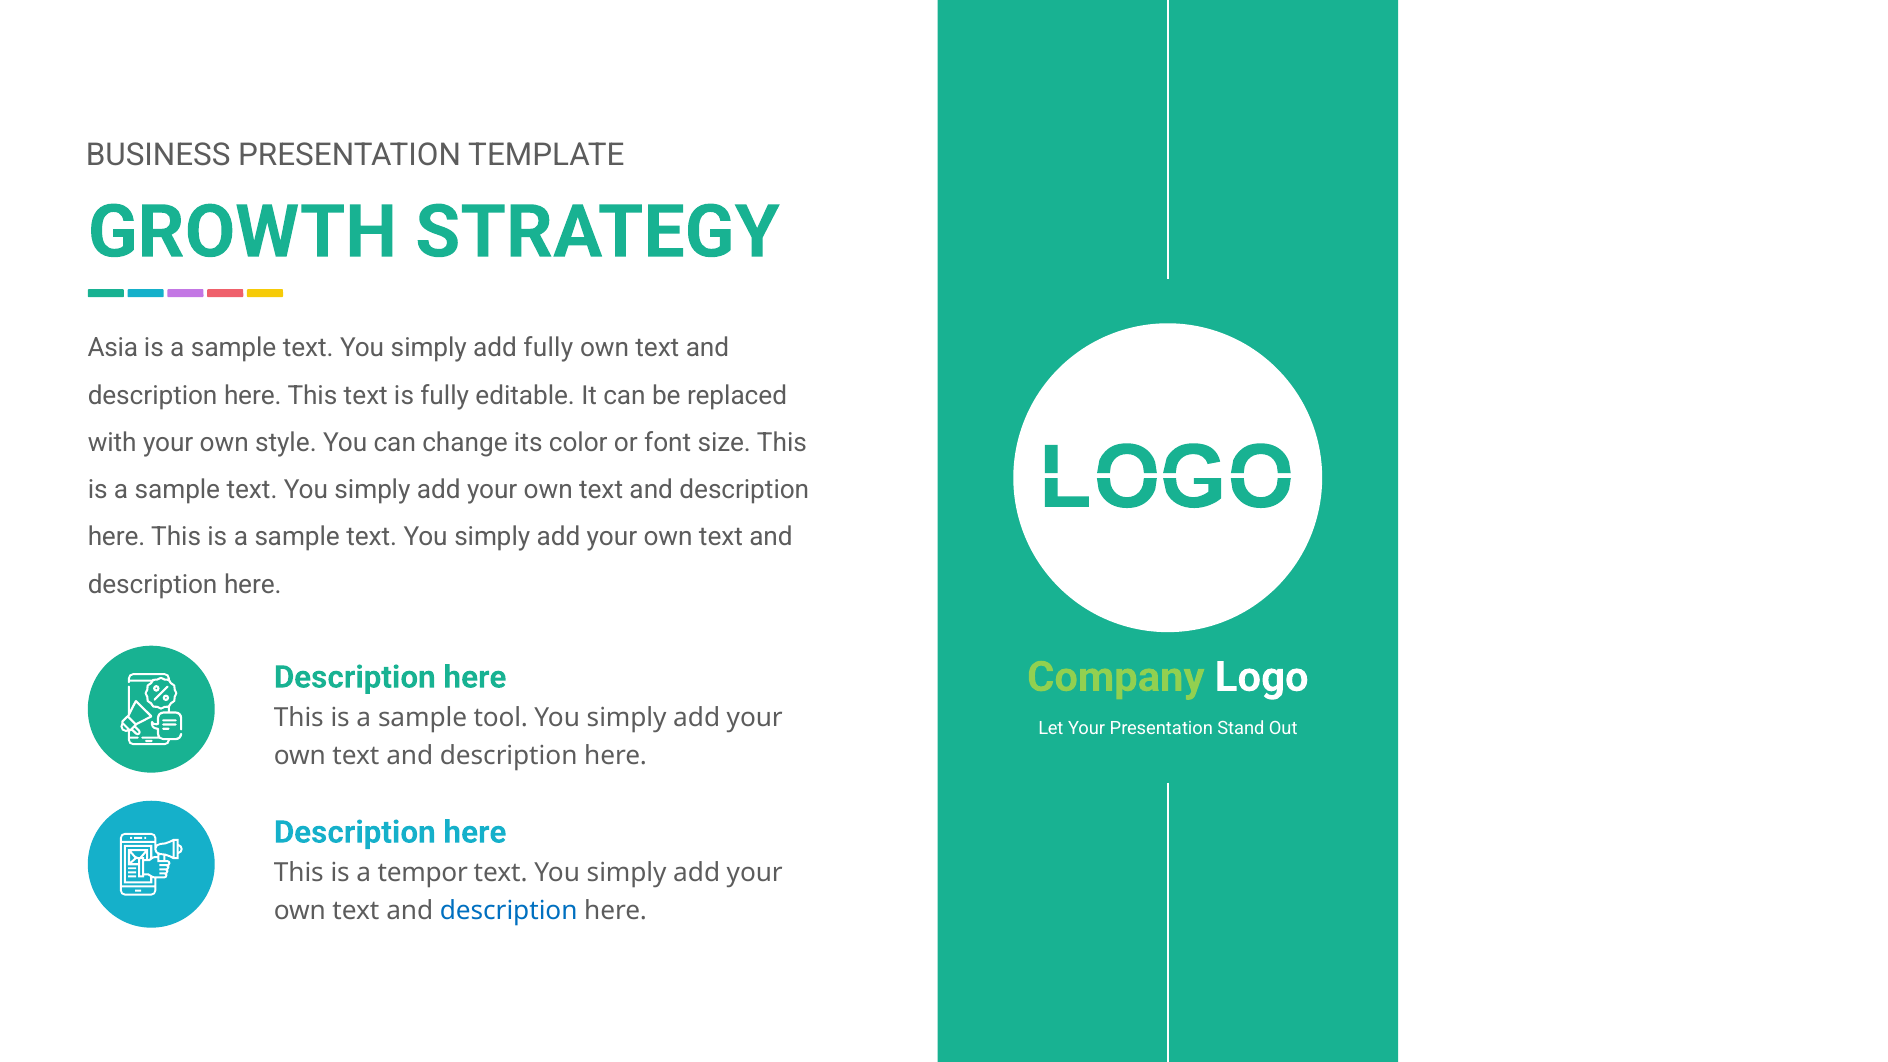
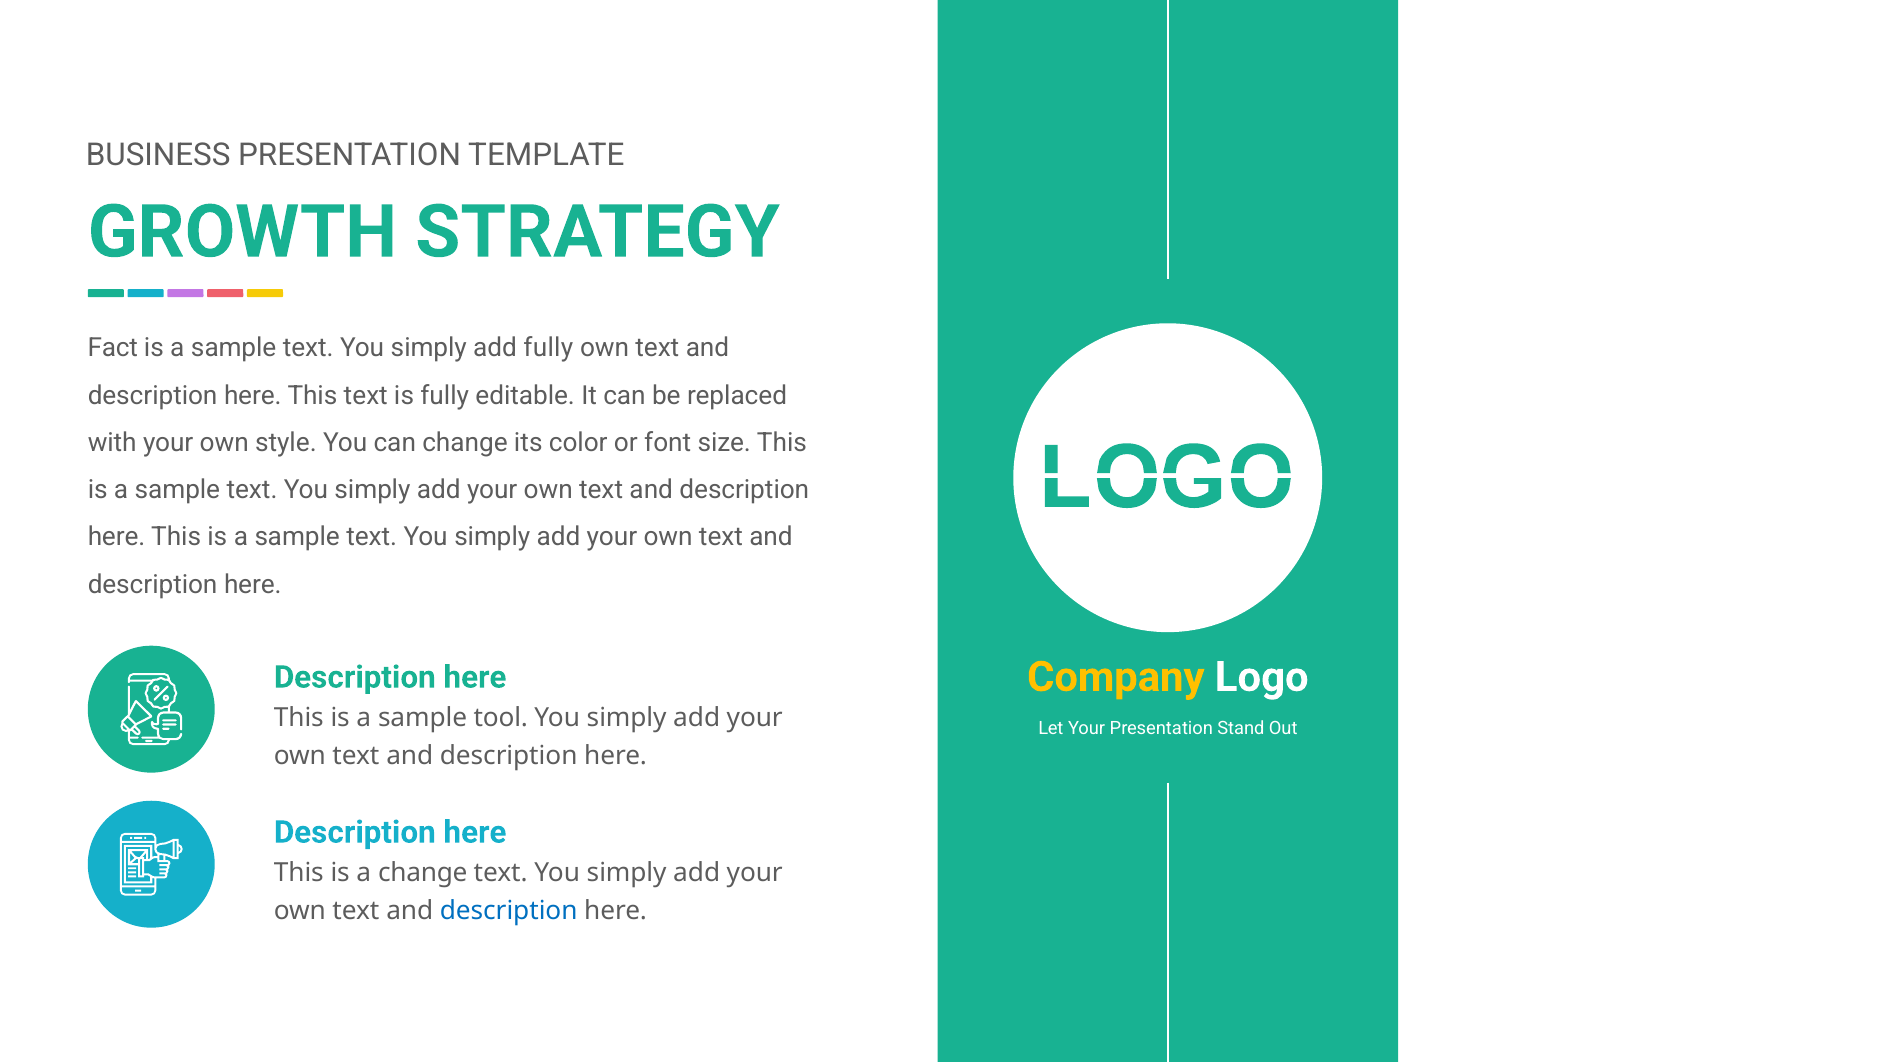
Asia: Asia -> Fact (113, 348)
Company colour: light green -> yellow (1116, 677)
a tempor: tempor -> change (423, 873)
